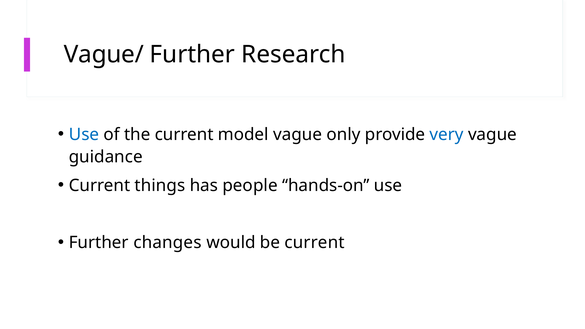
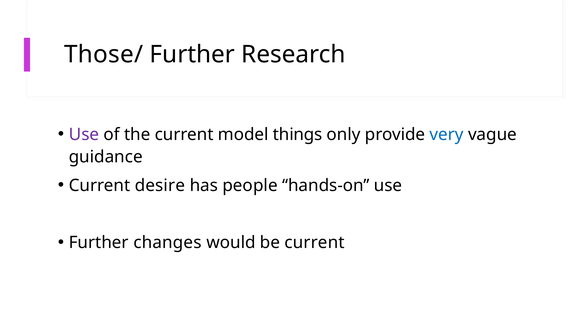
Vague/: Vague/ -> Those/ (104, 54)
Use colour: blue -> purple (84, 135)
model vague: vague -> things (298, 135)
things: things -> desire (160, 186)
